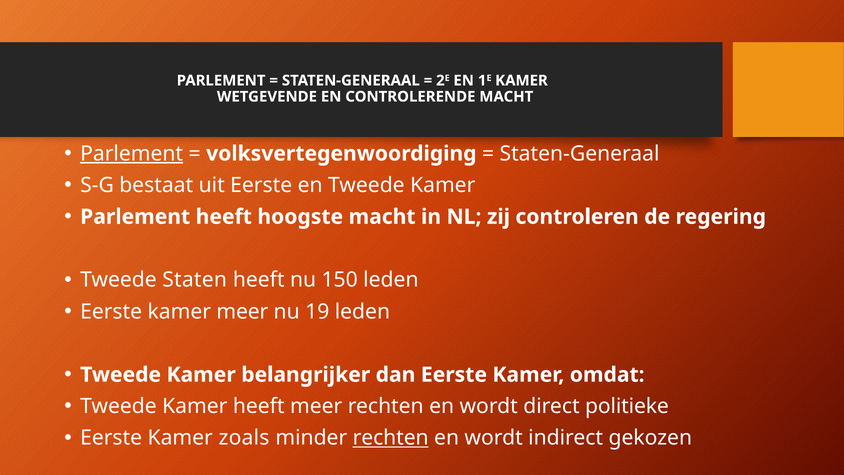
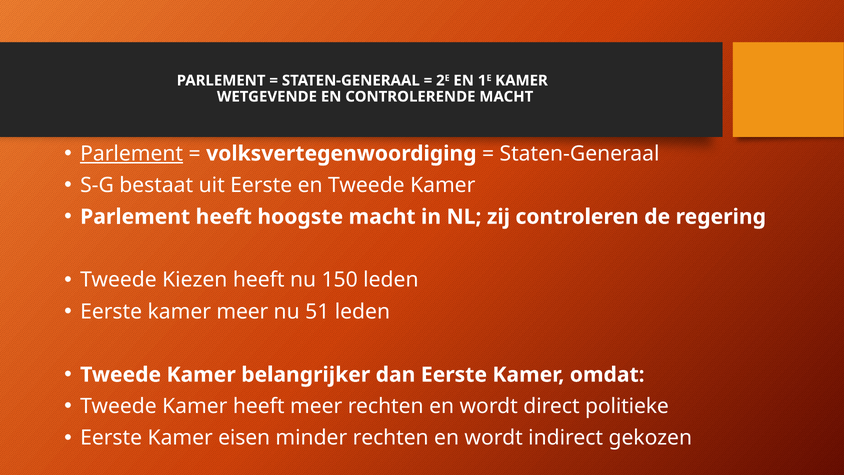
Staten: Staten -> Kiezen (195, 280)
19: 19 -> 51 (317, 311)
zoals: zoals -> eisen (244, 438)
rechten underline: present -> none (391, 438)
